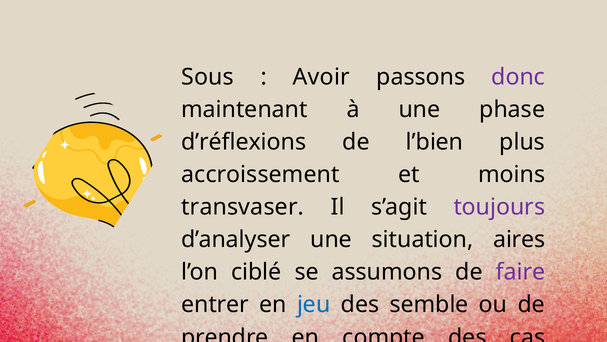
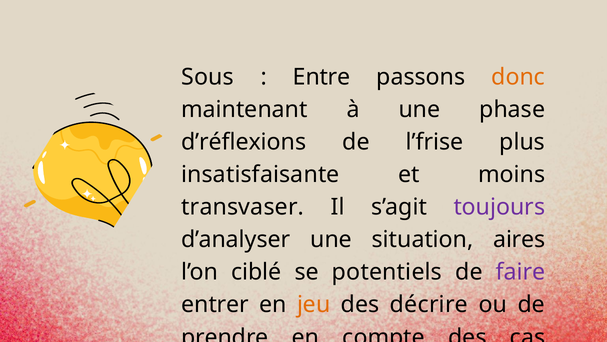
Avoir: Avoir -> Entre (322, 77)
donc colour: purple -> orange (518, 77)
l’bien: l’bien -> l’frise (435, 142)
accroissement: accroissement -> insatisfaisante (260, 175)
assumons: assumons -> potentiels (387, 272)
jeu colour: blue -> orange (314, 304)
semble: semble -> décrire (429, 304)
